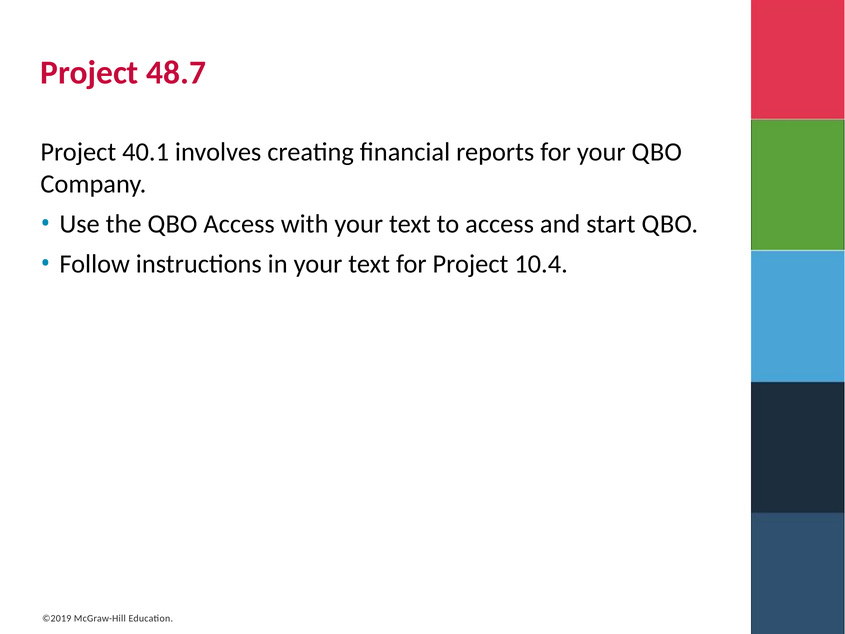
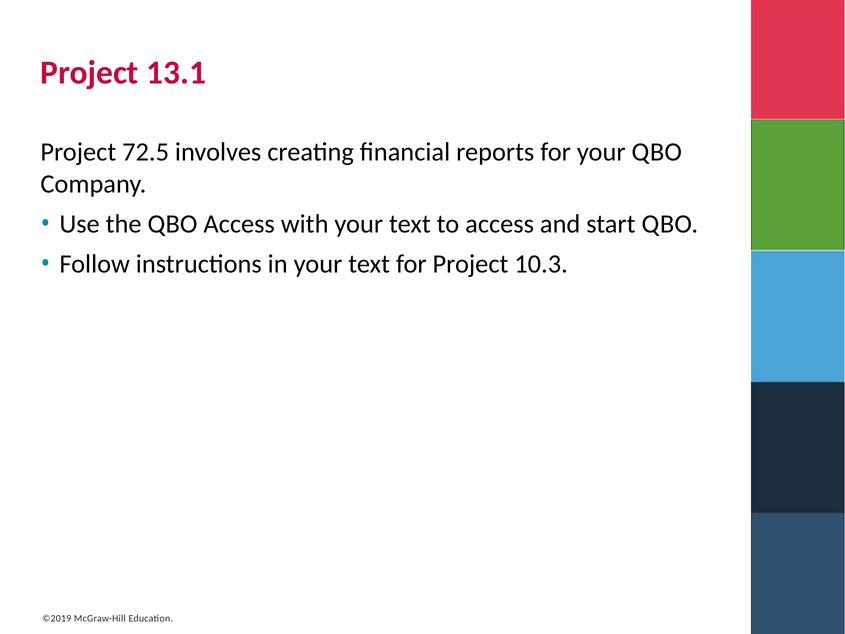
48.7: 48.7 -> 13.1 (176, 73)
40.1: 40.1 -> 72.5 (146, 152)
10.4: 10.4 -> 10.3 (541, 264)
